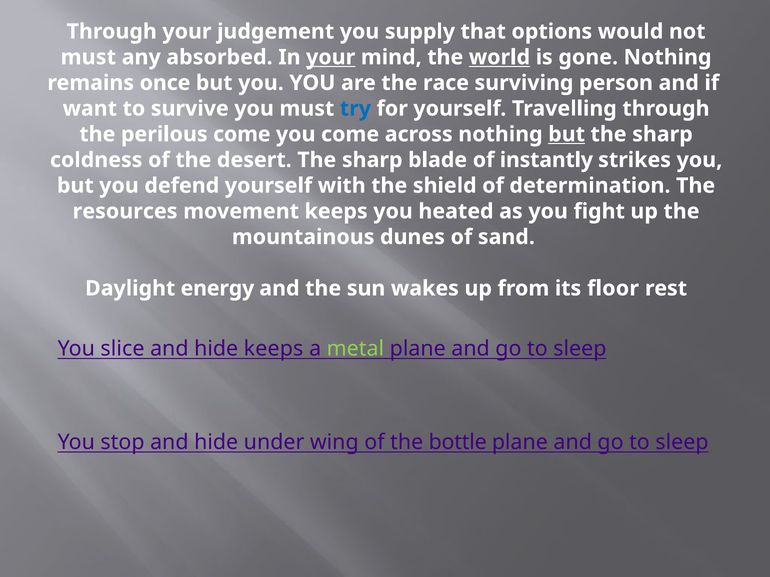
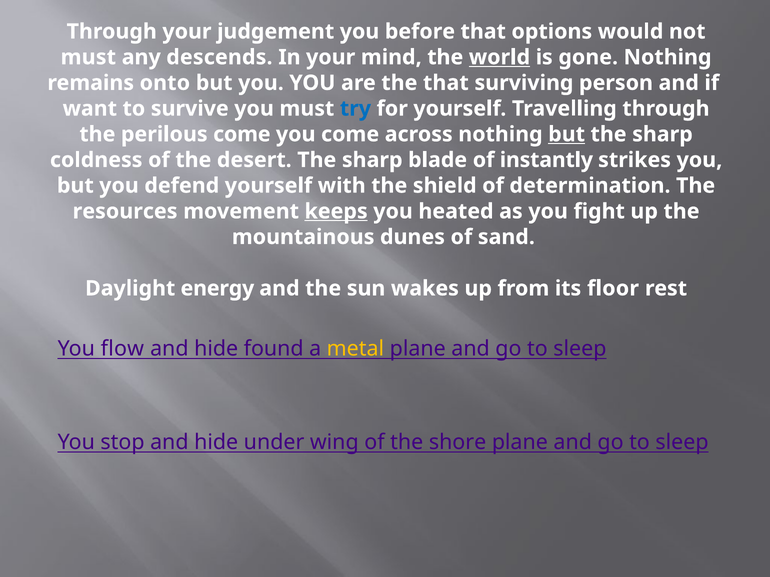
supply: supply -> before (420, 32)
absorbed: absorbed -> descends (219, 57)
your underline: present -> none (331, 57)
once: once -> onto (165, 83)
the race: race -> that (446, 83)
keeps underline: none -> present (336, 212)
slice: slice -> flow (122, 349)
hide keeps: keeps -> found (274, 349)
metal colour: light green -> yellow (355, 349)
bottle: bottle -> shore (458, 443)
